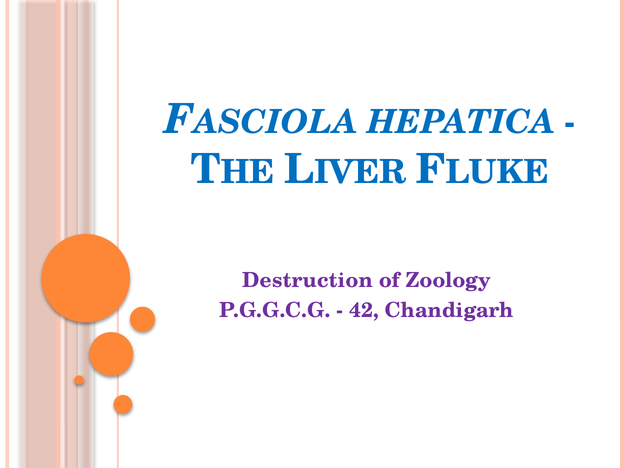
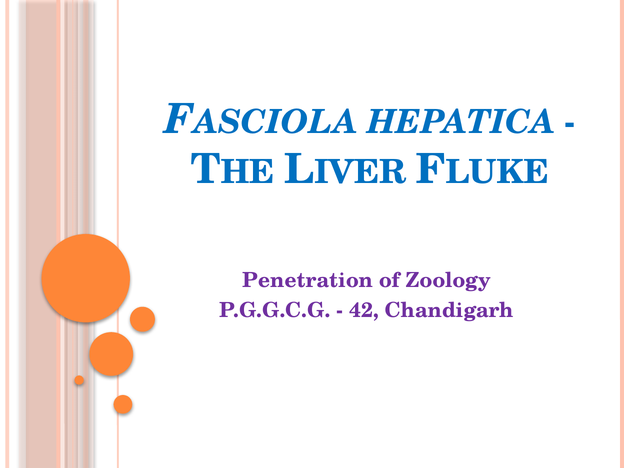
Destruction: Destruction -> Penetration (308, 280)
